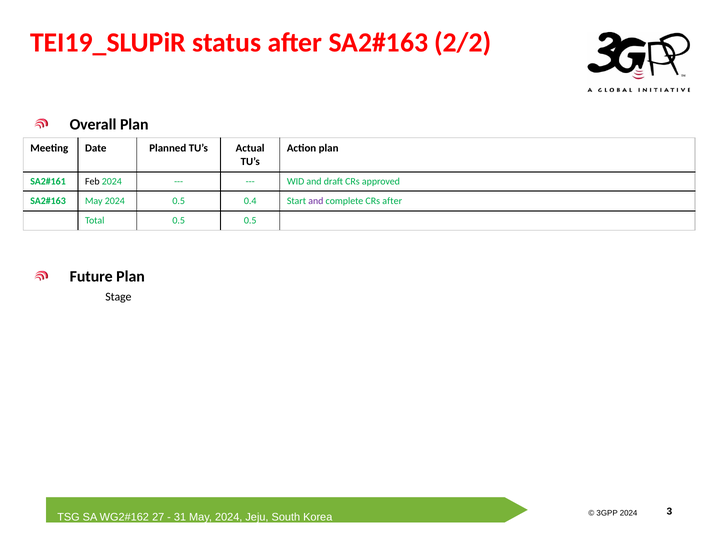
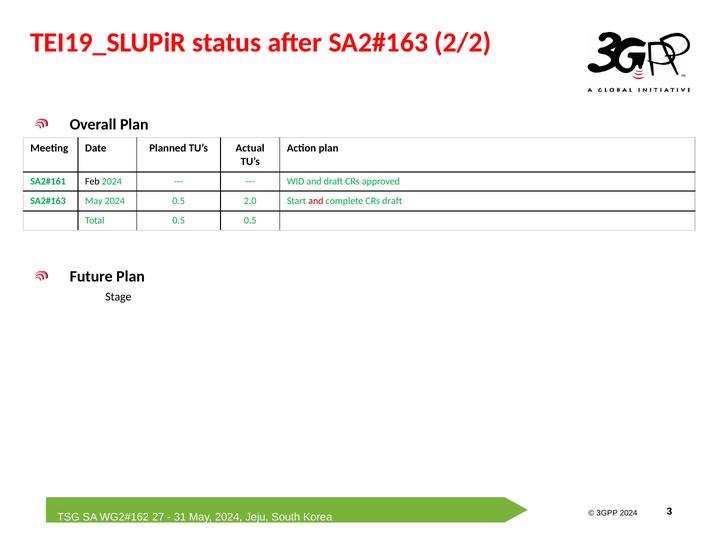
0.4: 0.4 -> 2.0 (250, 201)
and colour: purple -> red (316, 201)
CRs after: after -> draft (392, 201)
